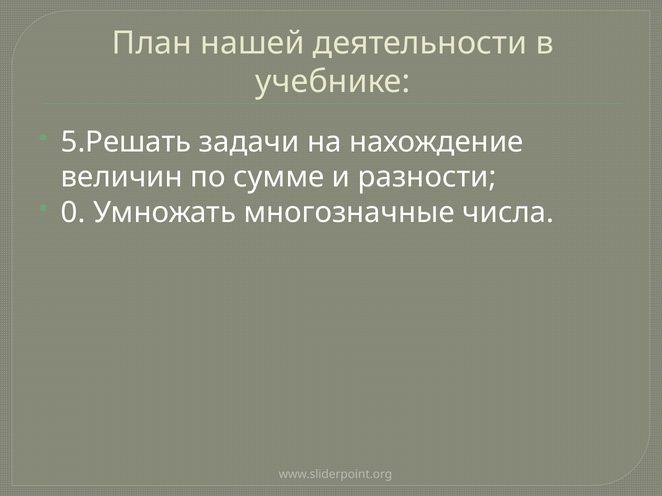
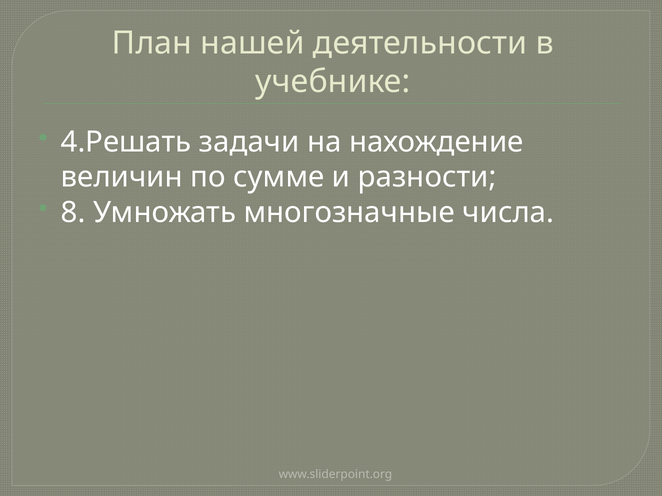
5.Решать: 5.Решать -> 4.Решать (126, 142)
0: 0 -> 8 (73, 213)
